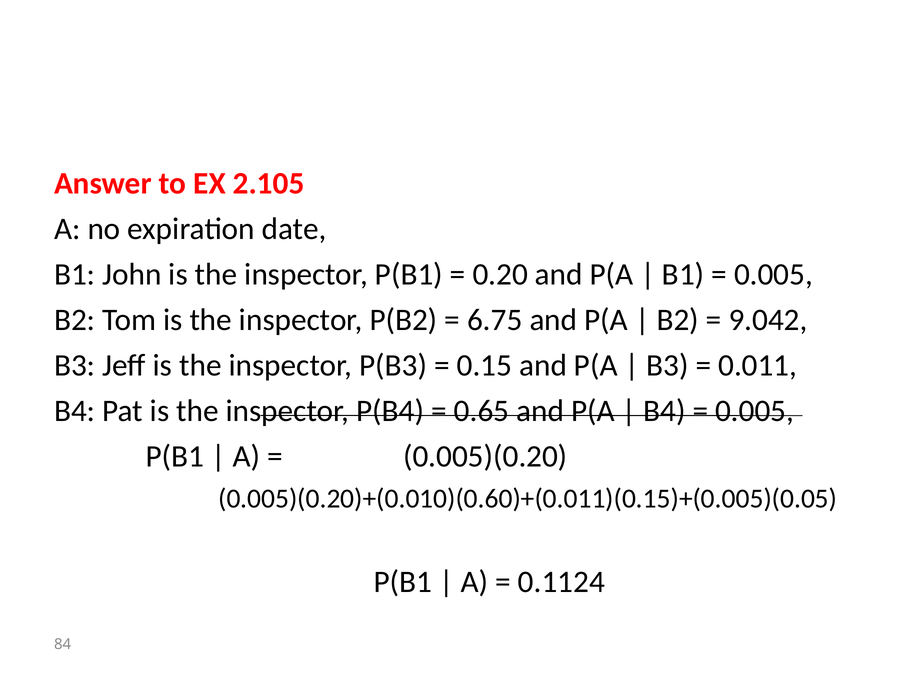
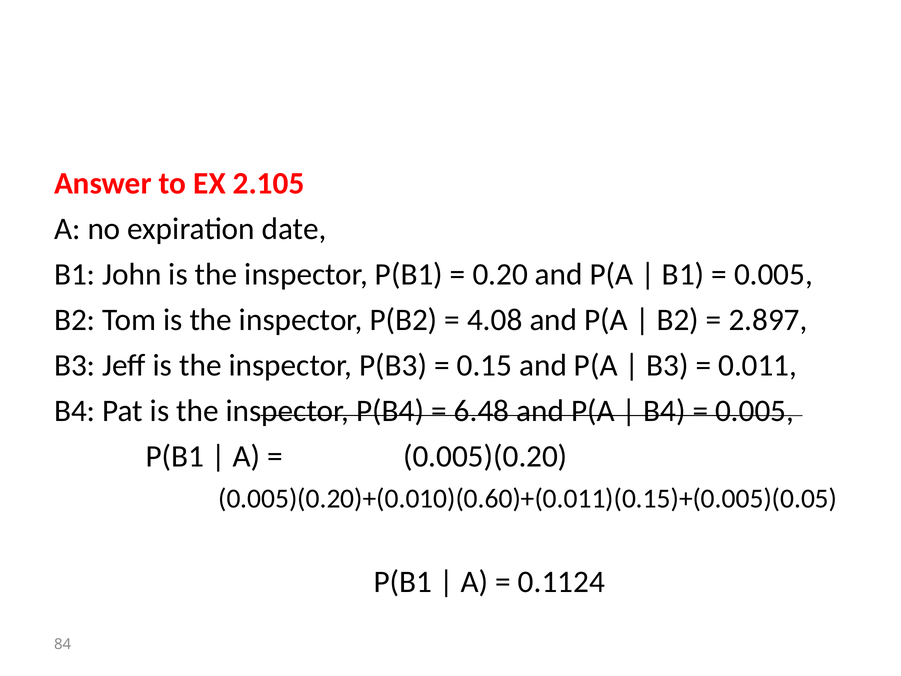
6.75: 6.75 -> 4.08 (495, 320)
9.042: 9.042 -> 2.897 (768, 320)
0.65: 0.65 -> 6.48 (481, 411)
